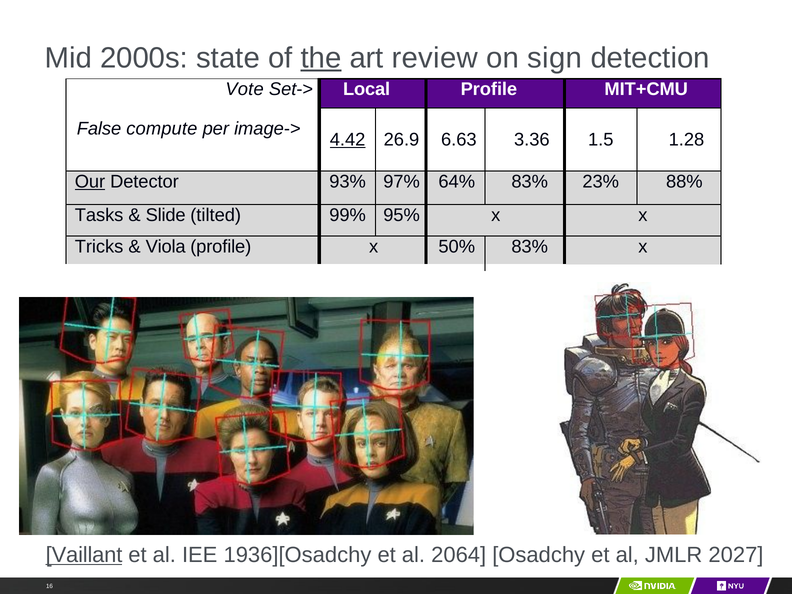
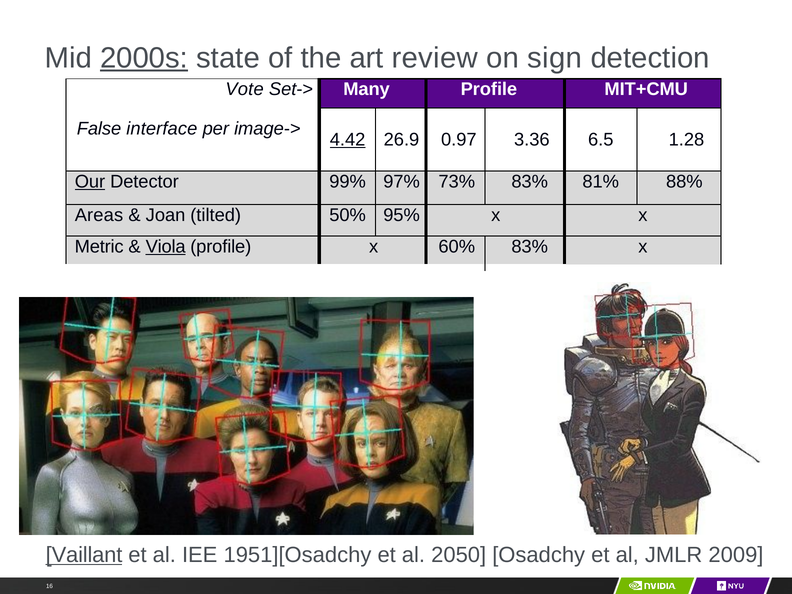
2000s underline: none -> present (144, 58)
the underline: present -> none (321, 58)
Local: Local -> Many (367, 89)
compute: compute -> interface (162, 129)
6.63: 6.63 -> 0.97 (459, 140)
1.5: 1.5 -> 6.5 (601, 140)
Detector 93%: 93% -> 99% (348, 182)
64%: 64% -> 73% (457, 182)
23%: 23% -> 81% (601, 182)
Tasks: Tasks -> Areas (99, 215)
Slide: Slide -> Joan (166, 215)
99%: 99% -> 50% (348, 215)
Tricks: Tricks -> Metric (99, 247)
Viola underline: none -> present (166, 247)
50%: 50% -> 60% (457, 247)
1936][Osadchy: 1936][Osadchy -> 1951][Osadchy (297, 555)
2064: 2064 -> 2050 (459, 555)
2027: 2027 -> 2009 (736, 555)
